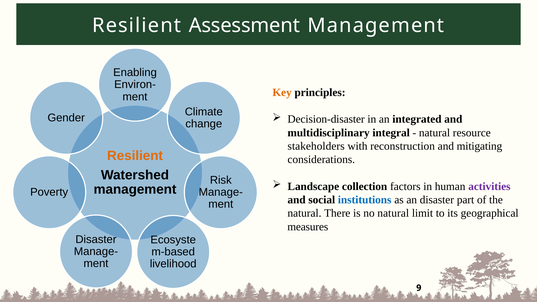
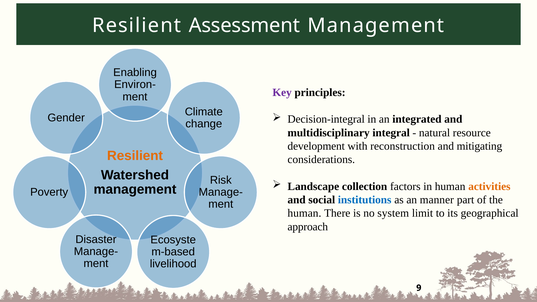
Key colour: orange -> purple (282, 92)
Decision-disaster: Decision-disaster -> Decision-integral (326, 119)
stakeholders: stakeholders -> development (316, 146)
activities colour: purple -> orange (489, 186)
an disaster: disaster -> manner (437, 200)
natural: natural -> human (304, 213)
no natural: natural -> system (393, 213)
measures: measures -> approach (308, 227)
